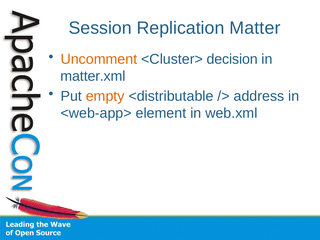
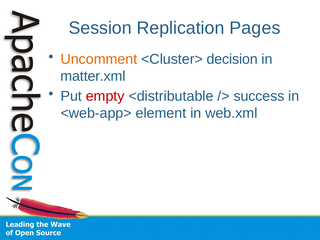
Matter: Matter -> Pages (255, 28)
empty colour: orange -> red (105, 96)
address: address -> success (259, 96)
